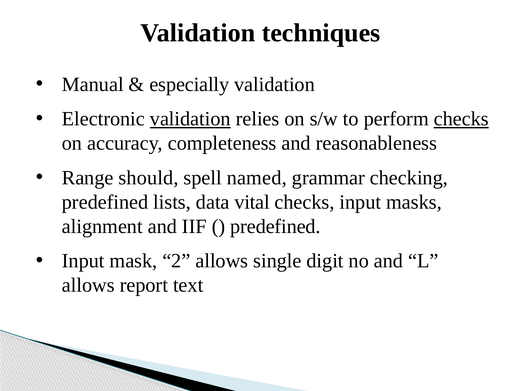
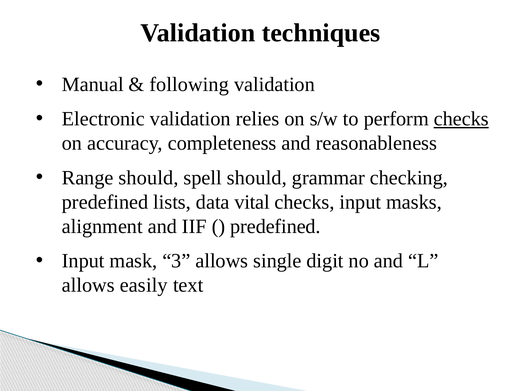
especially: especially -> following (189, 84)
validation underline: present -> none (190, 119)
spell named: named -> should (257, 178)
2: 2 -> 3 (176, 261)
report: report -> easily (144, 285)
